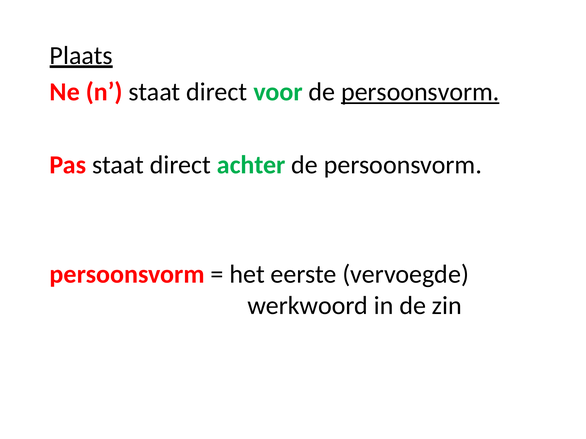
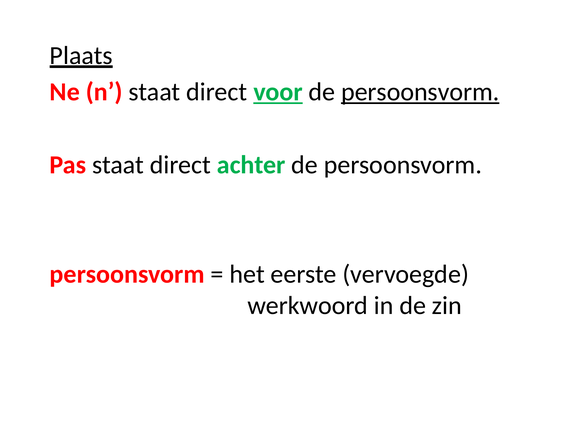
voor underline: none -> present (278, 92)
